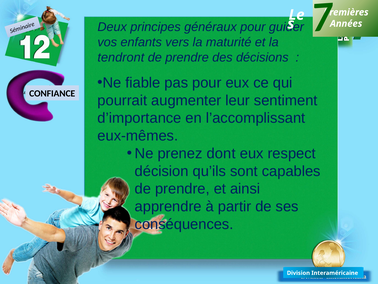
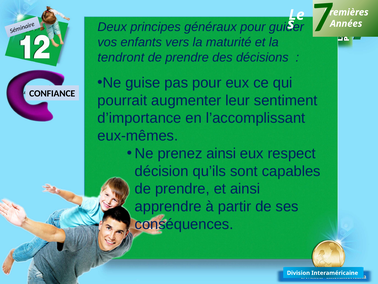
fiable: fiable -> guise (143, 83)
prenez dont: dont -> ainsi (221, 153)
